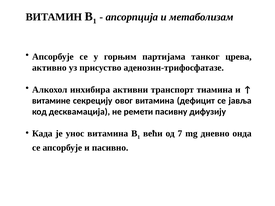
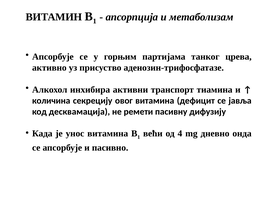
витамине: витамине -> количина (51, 101)
7: 7 -> 4 (180, 134)
